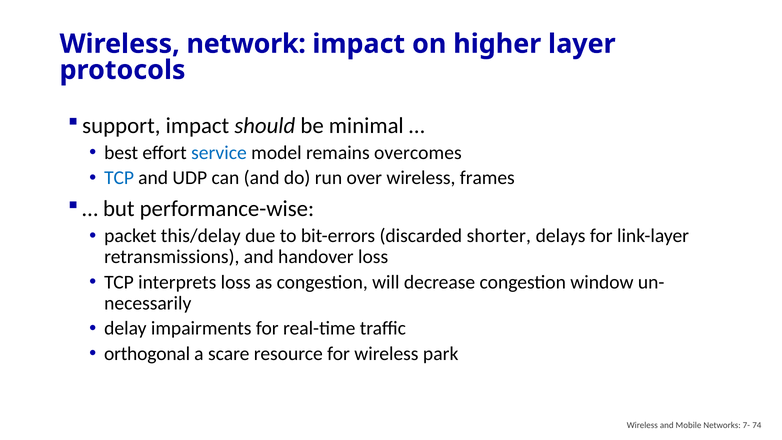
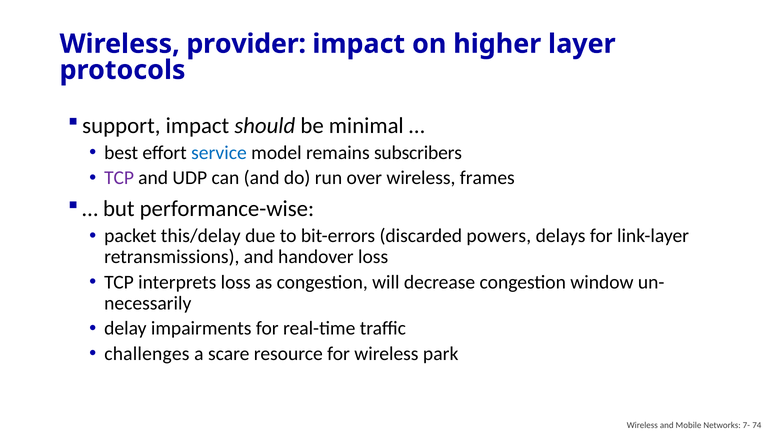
network: network -> provider (246, 44)
overcomes: overcomes -> subscribers (418, 153)
TCP colour: blue -> purple (119, 178)
shorter: shorter -> powers (499, 236)
orthogonal: orthogonal -> challenges (147, 354)
